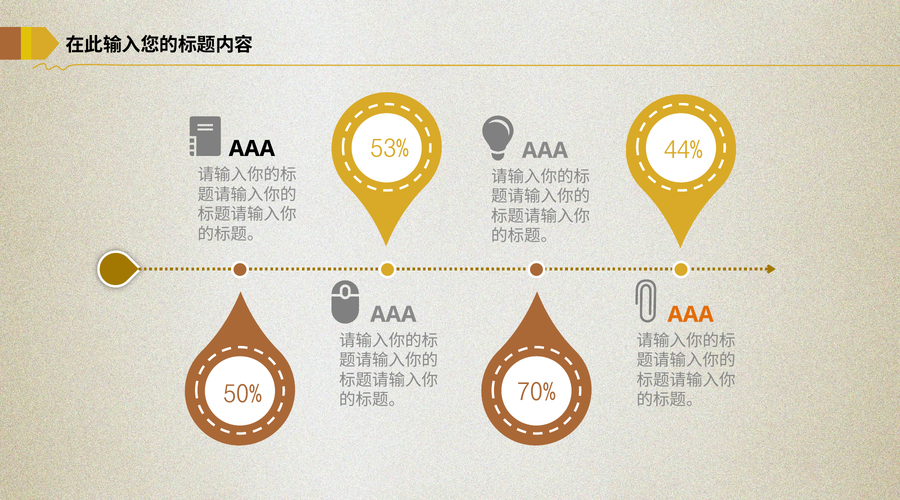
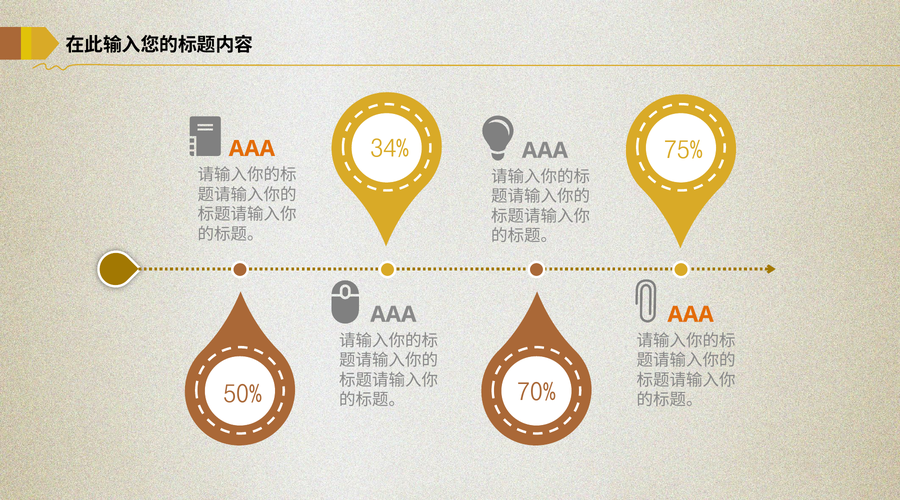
53%: 53% -> 34% (390, 149)
44%: 44% -> 75% (683, 150)
AAA colour: black -> orange (252, 149)
